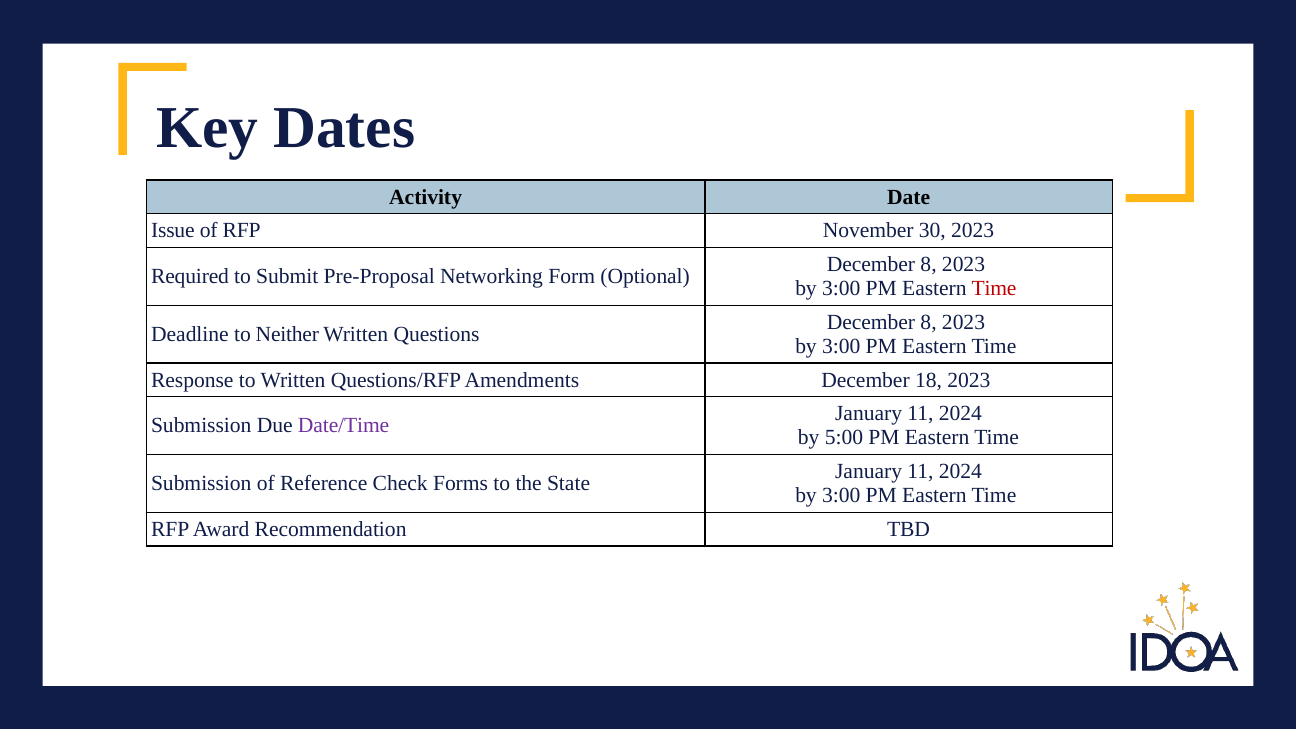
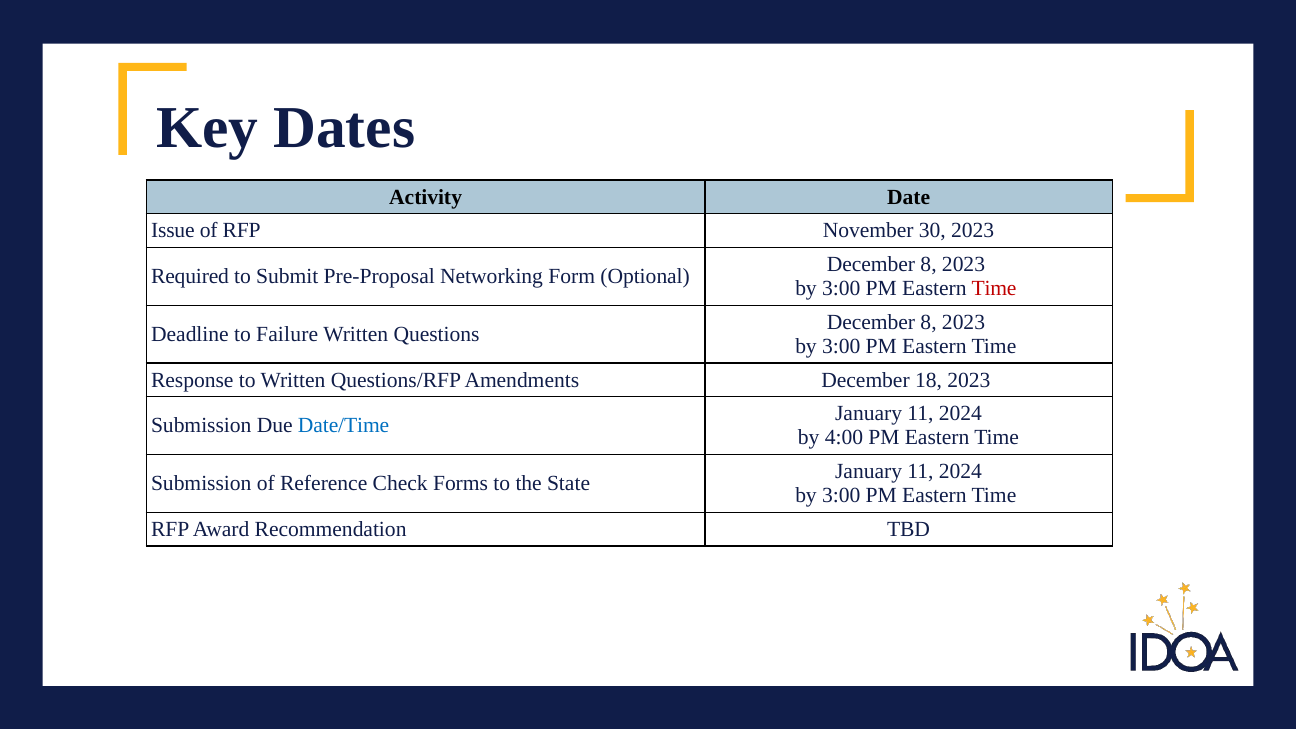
Neither: Neither -> Failure (287, 334)
Date/Time colour: purple -> blue (344, 426)
5:00: 5:00 -> 4:00 (844, 438)
